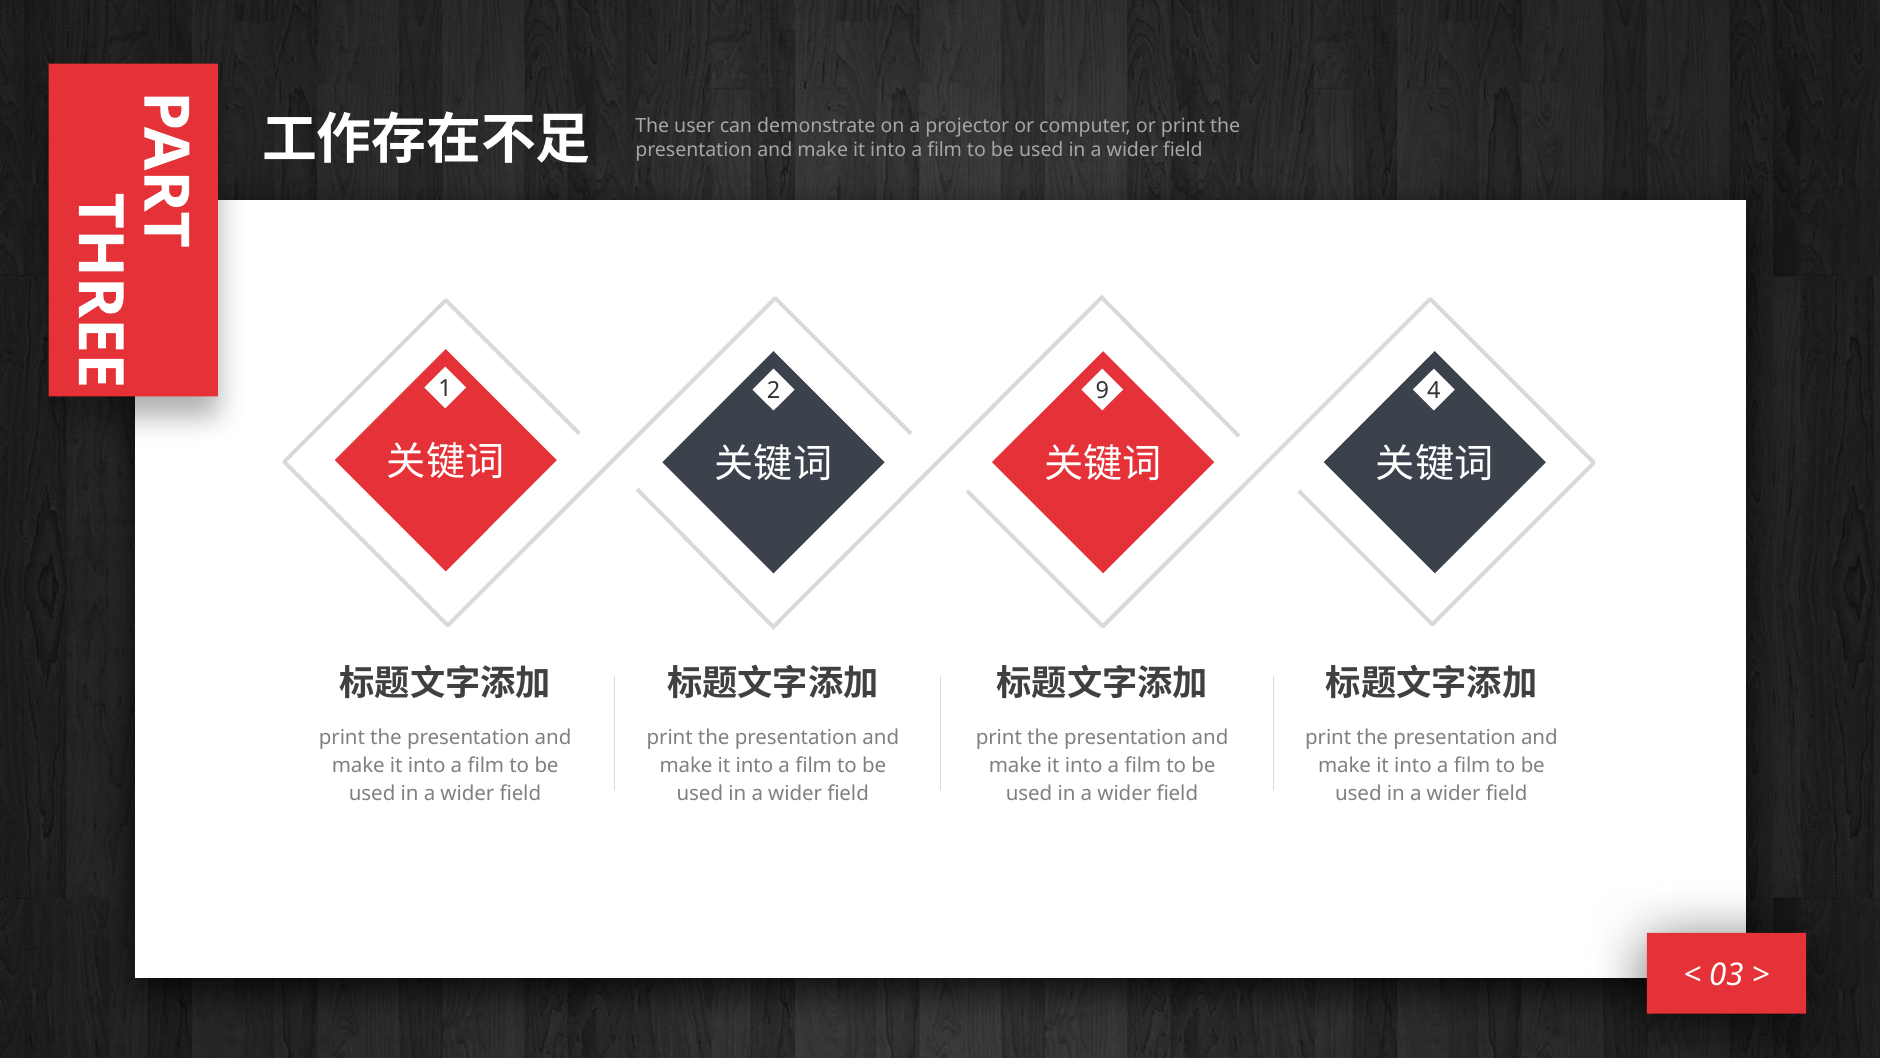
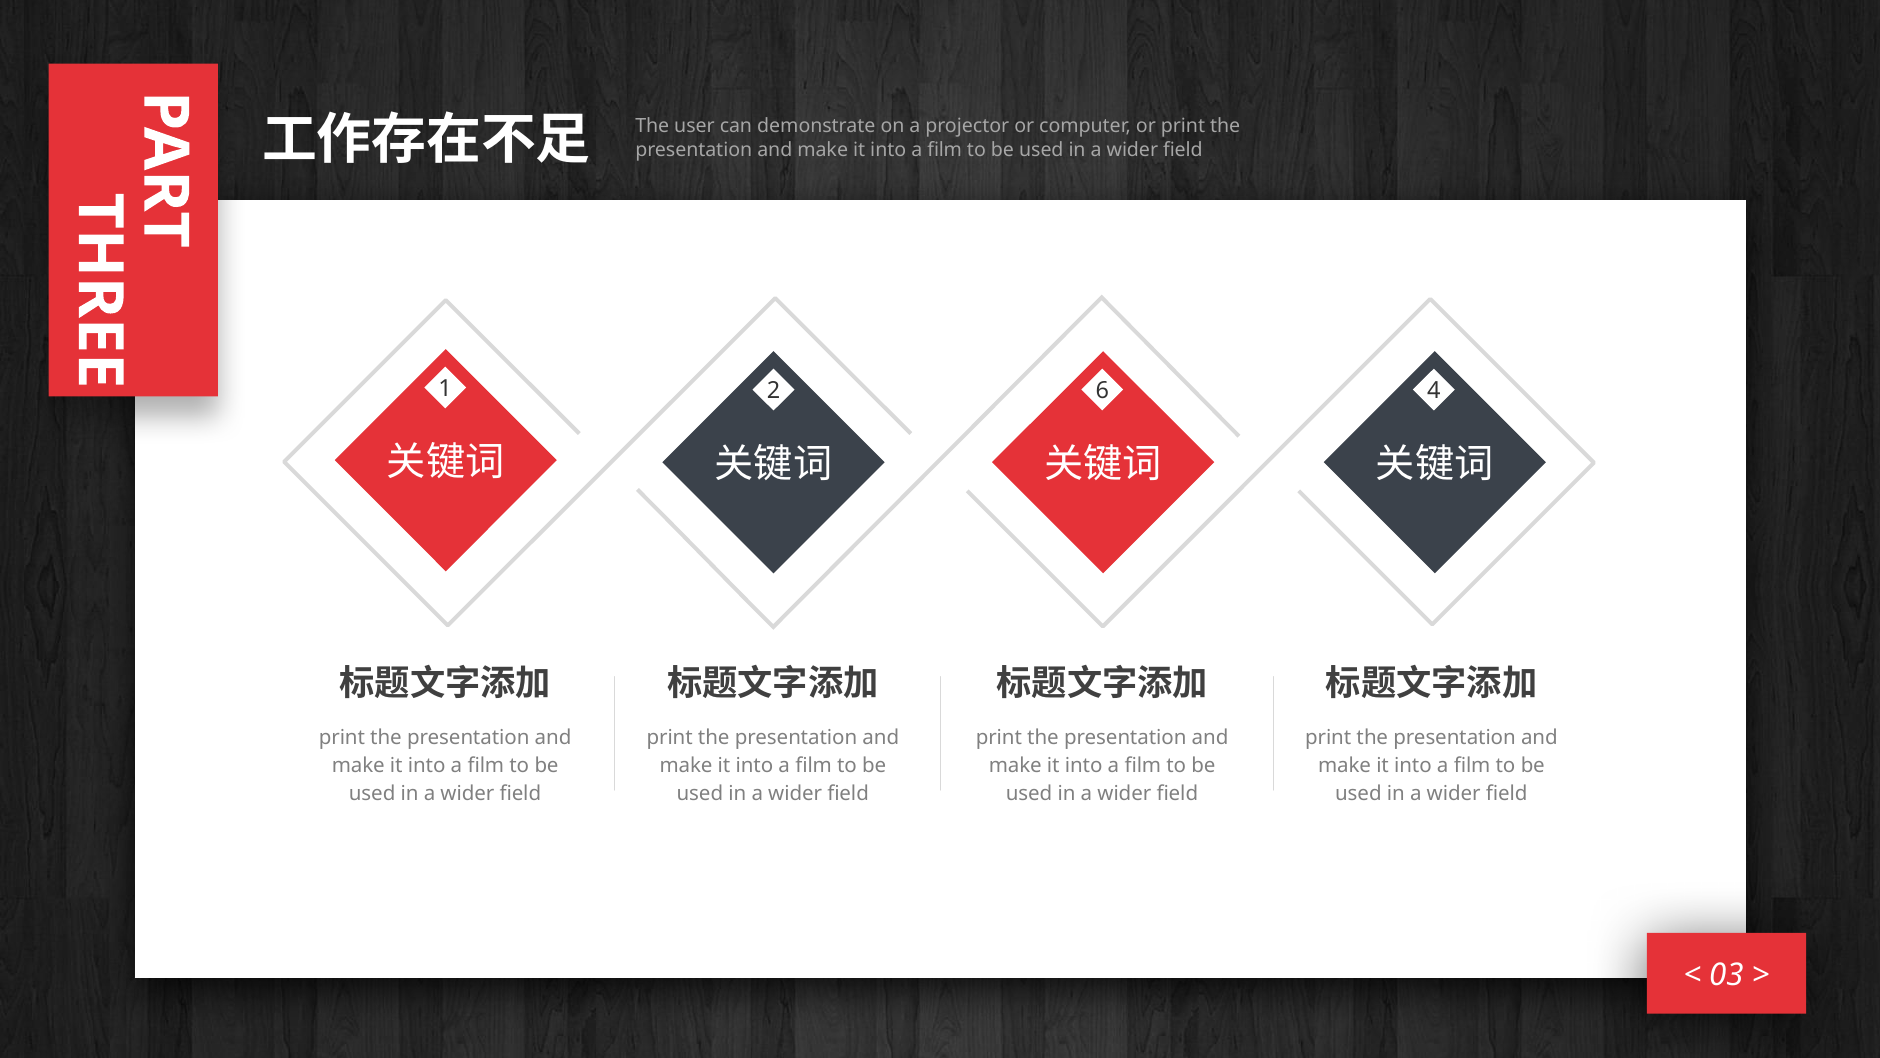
9: 9 -> 6 (1102, 391)
